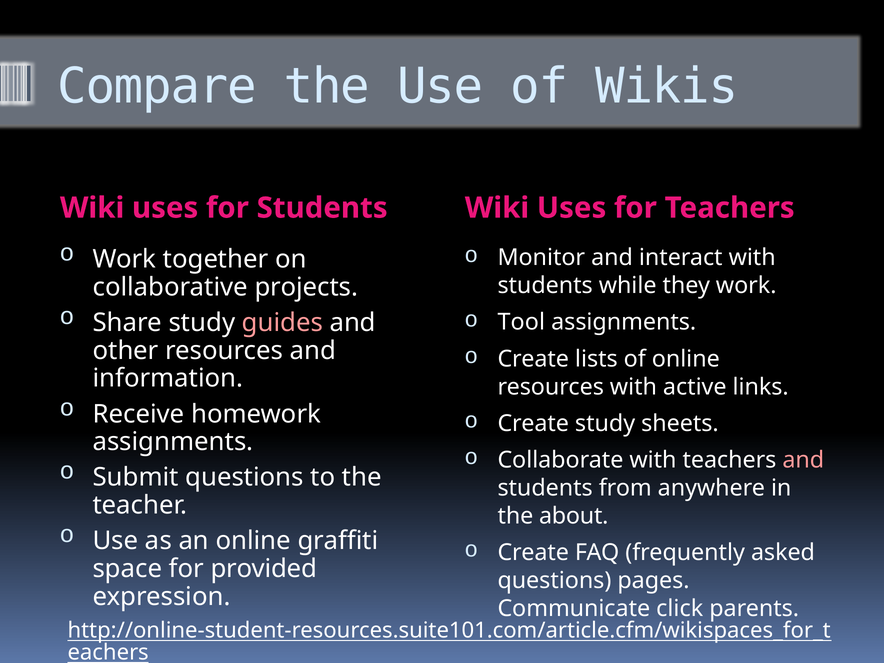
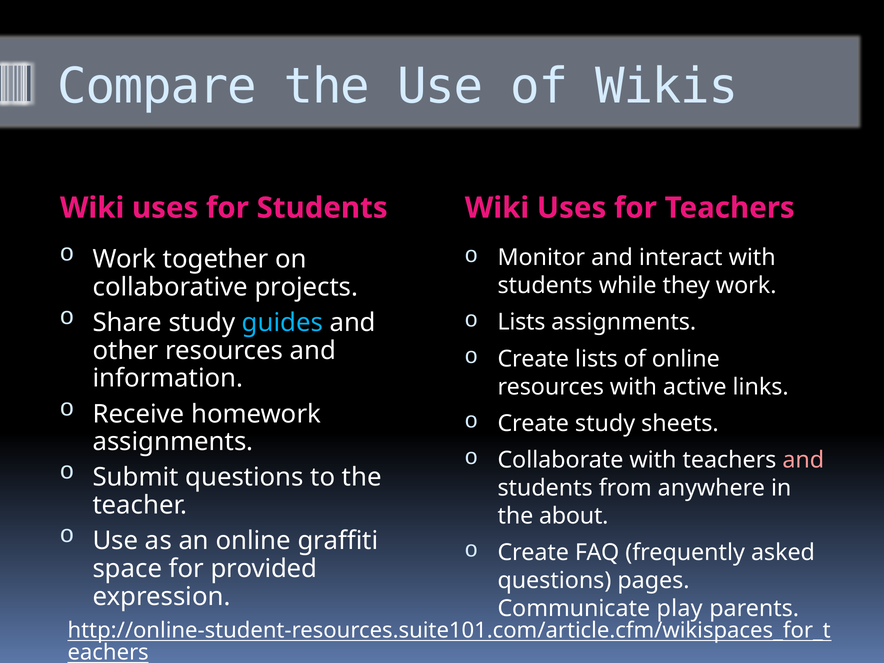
guides colour: pink -> light blue (282, 323)
Tool: Tool -> Lists (521, 322)
click: click -> play (680, 608)
